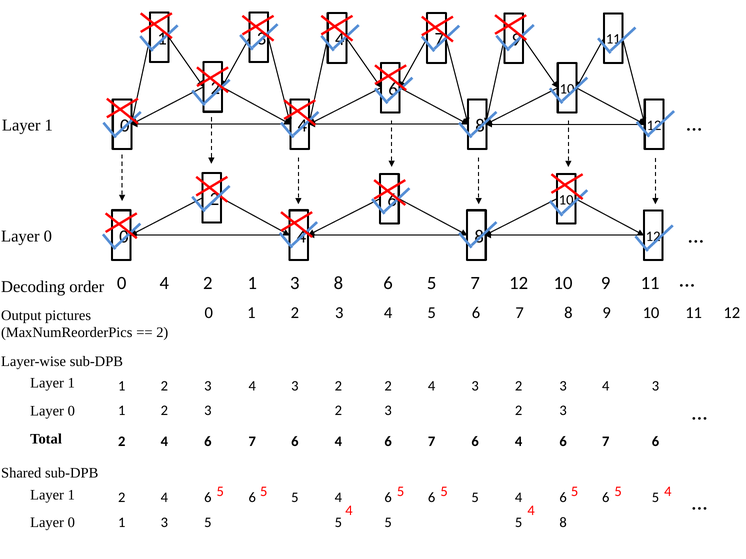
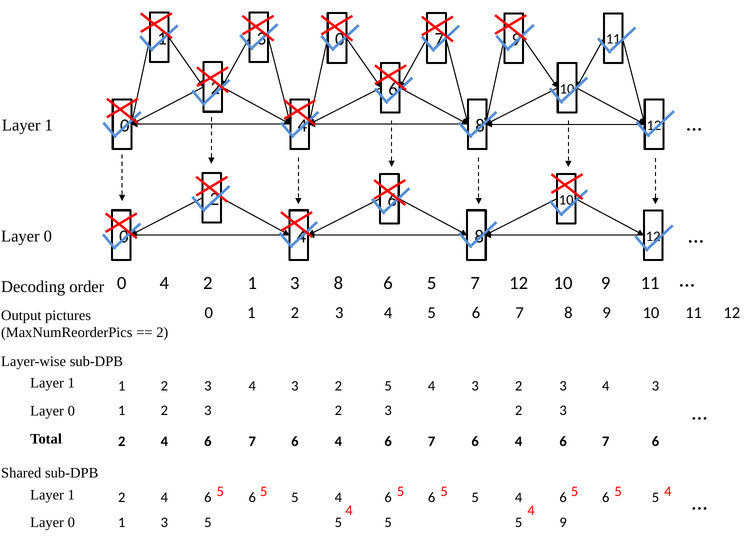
4: 4 -> 0 (340, 39)
2: 2 -> 5 (388, 386)
5 8: 8 -> 9 (563, 523)
